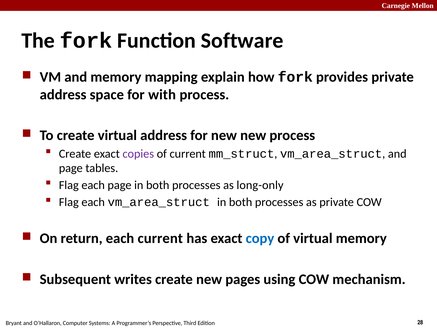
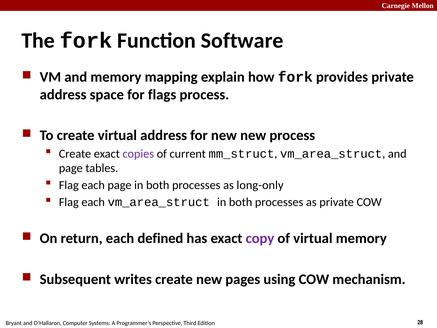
with: with -> flags (162, 95)
each current: current -> defined (160, 238)
copy colour: blue -> purple (260, 238)
